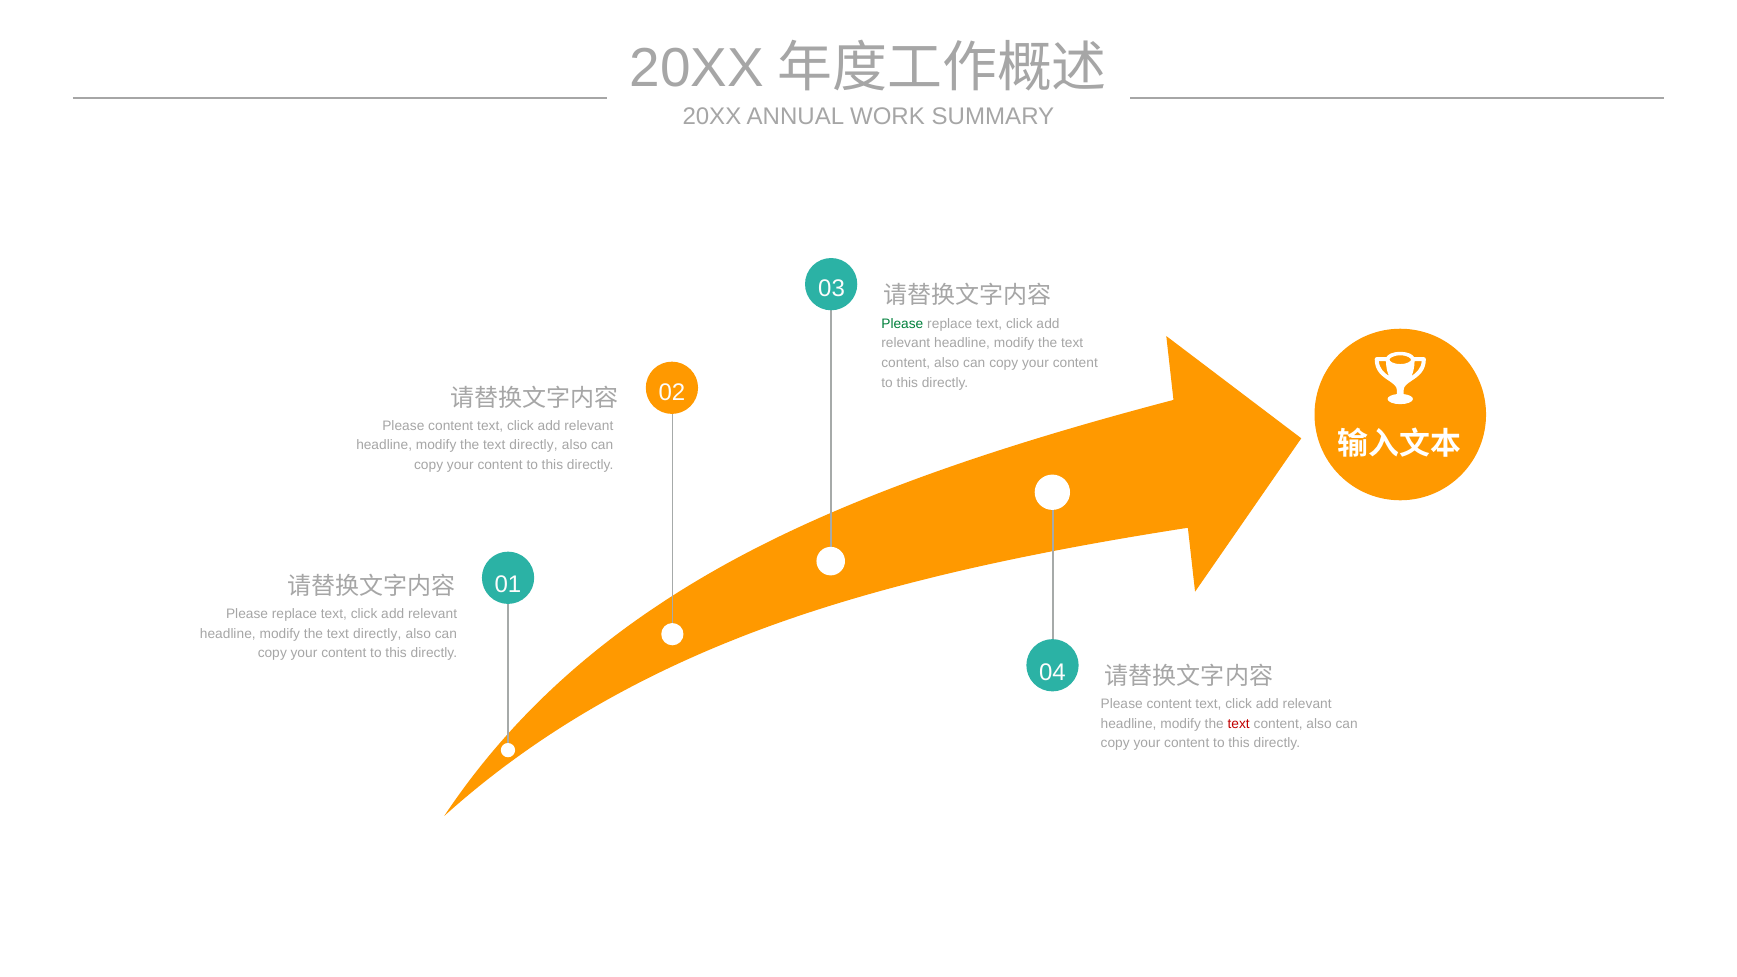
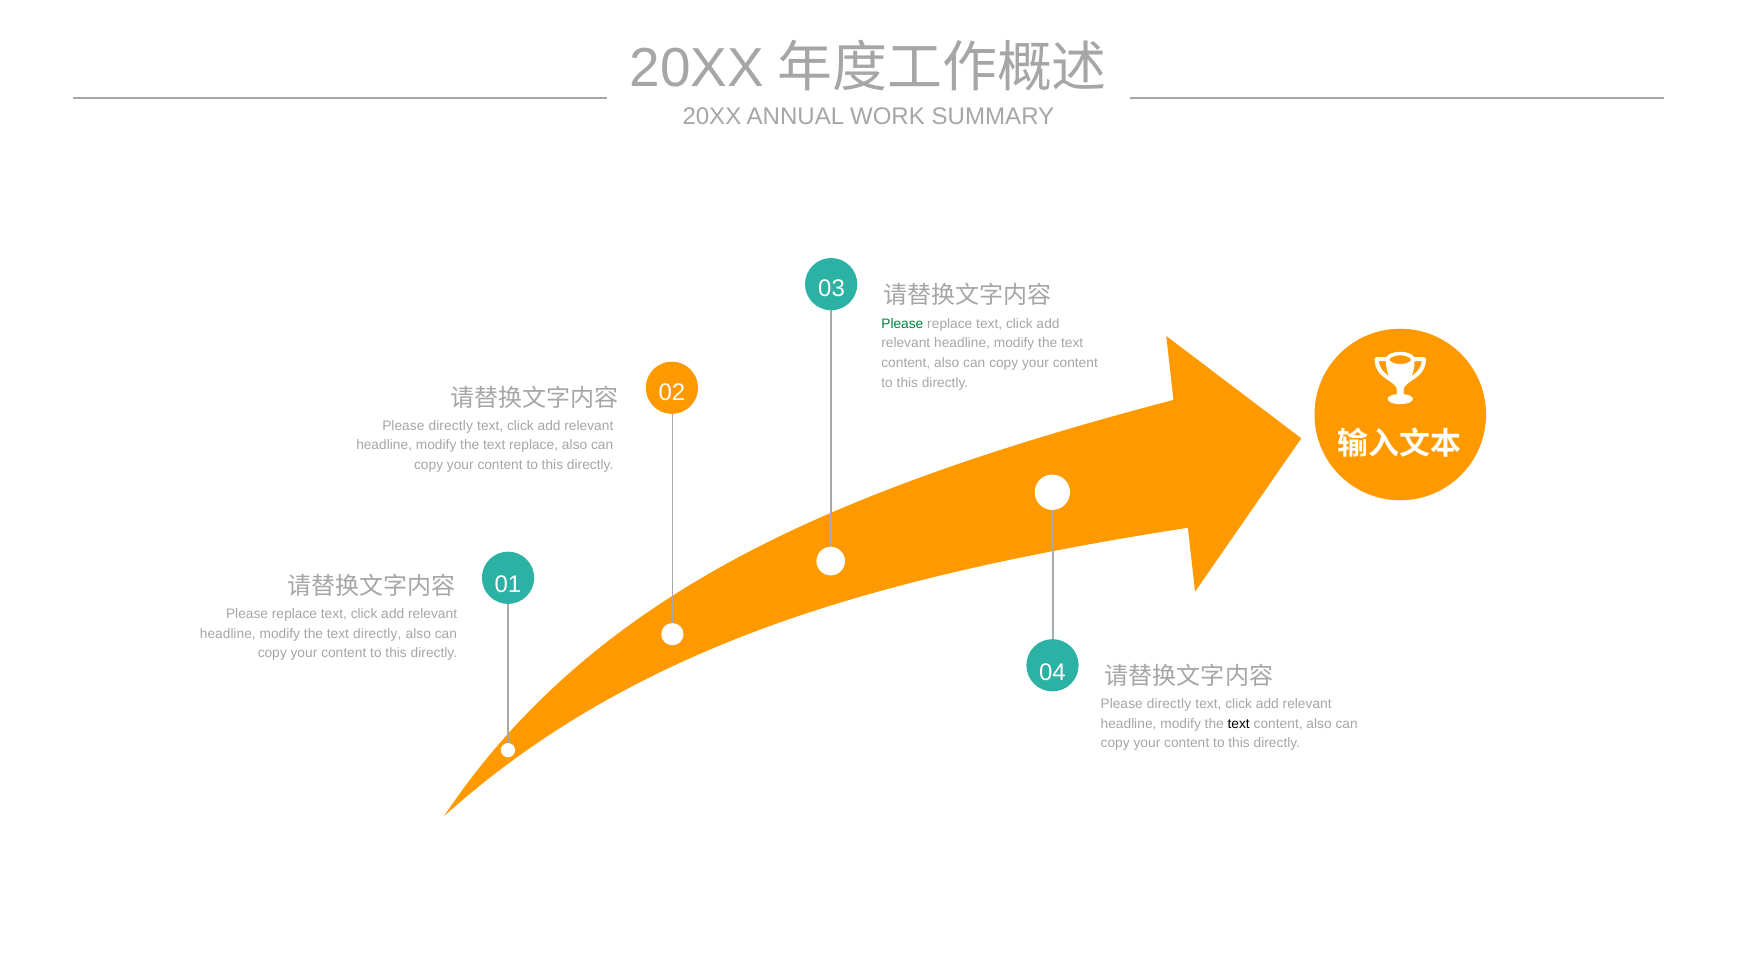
content: content -> directly (451, 426)
directly: directly -> replace (534, 445)
content: content -> directly (1169, 704)
text colour: red -> black (1239, 724)
